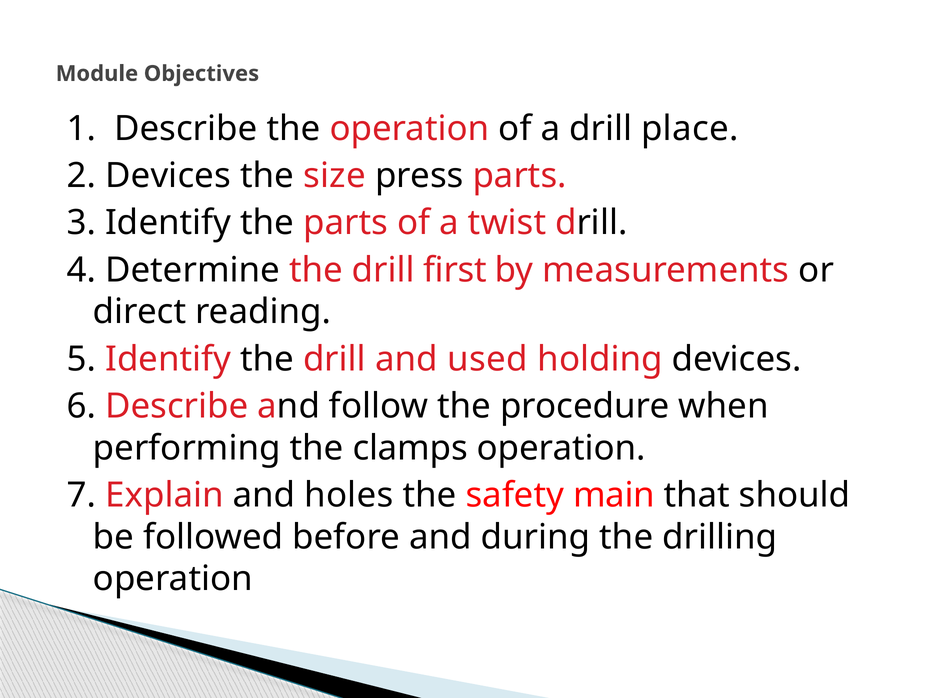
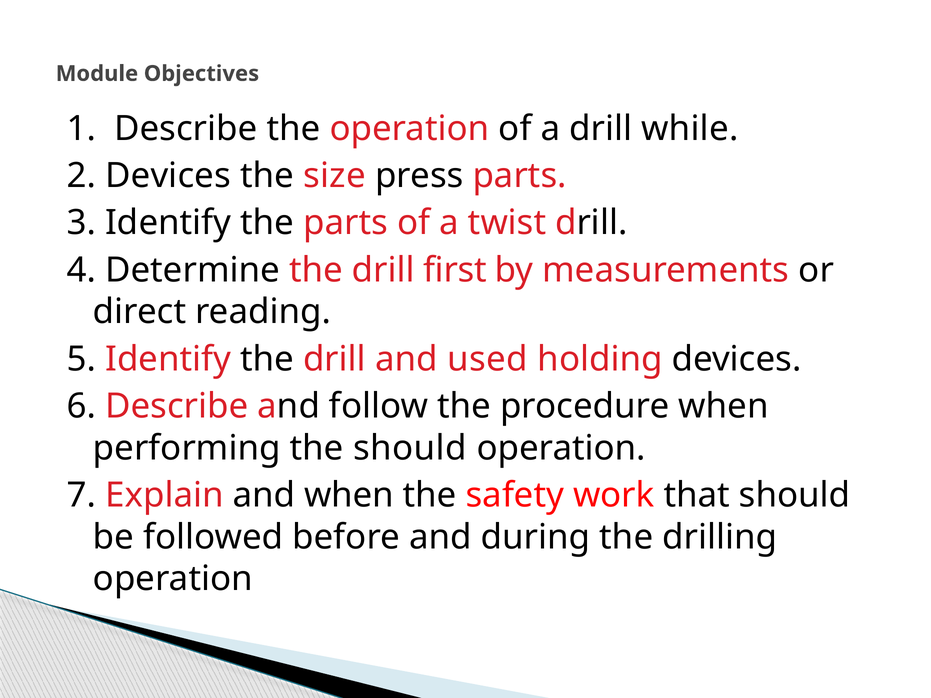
place: place -> while (690, 129)
the clamps: clamps -> should (410, 448)
and holes: holes -> when (349, 495)
main: main -> work (614, 495)
